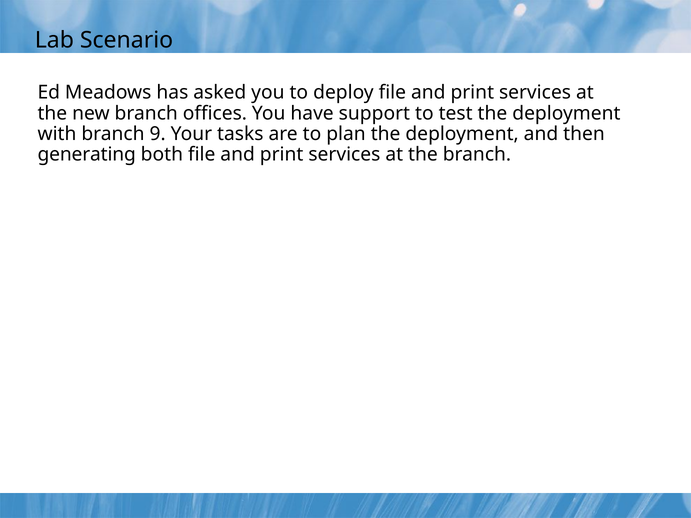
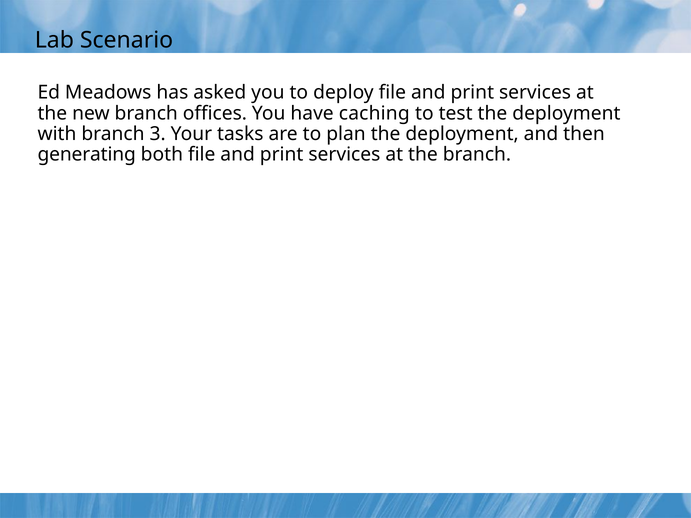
support: support -> caching (374, 113)
9: 9 -> 3 (158, 134)
